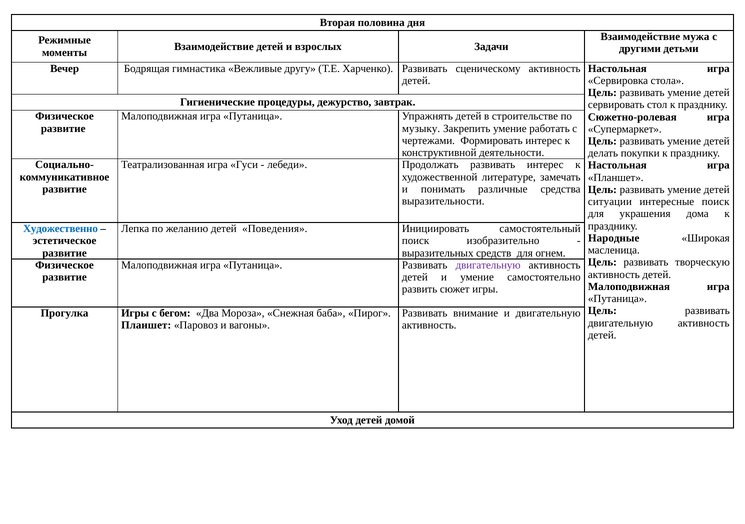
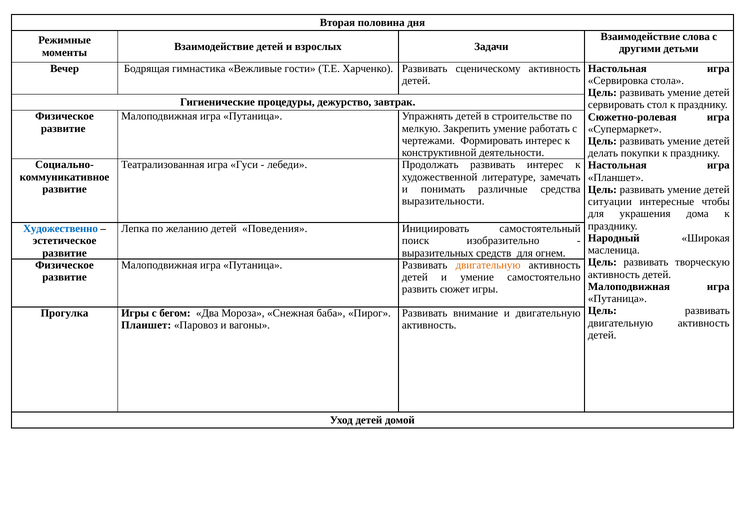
мужа: мужа -> слова (696, 36)
другу: другу -> гости (300, 68)
музыку: музыку -> мелкую (421, 128)
интересные поиск: поиск -> чтобы (716, 202)
Народные: Народные -> Народный (614, 238)
двигательную colour: purple -> orange (488, 265)
